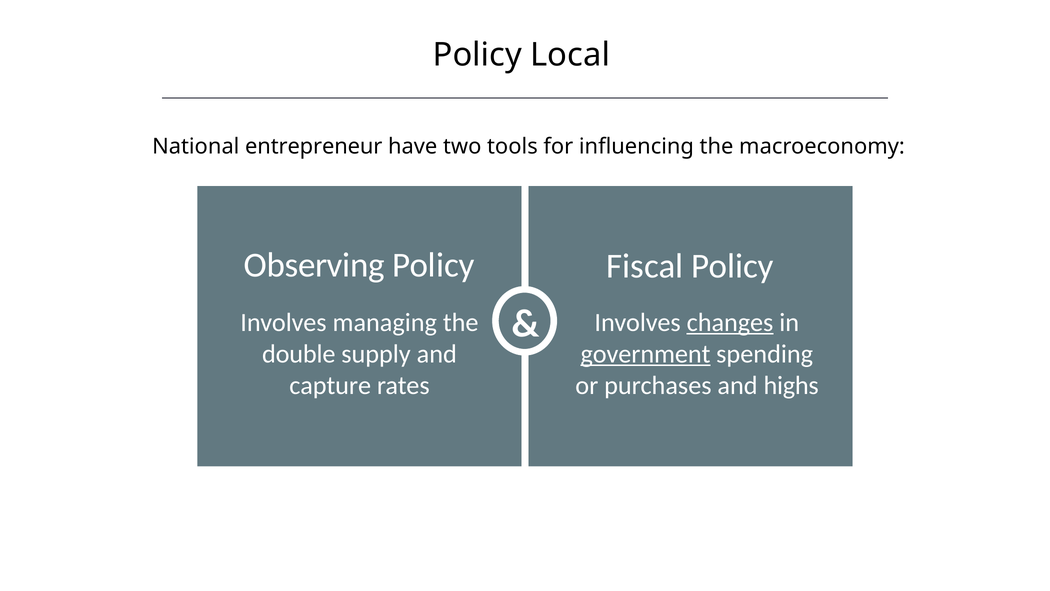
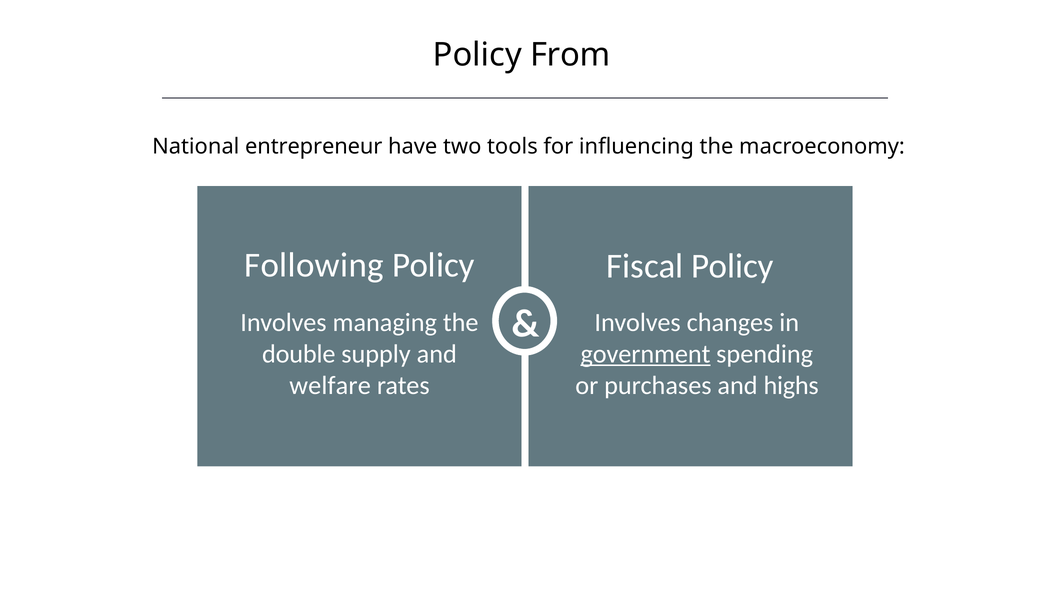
Local: Local -> From (570, 55)
Observing: Observing -> Following (314, 265)
changes underline: present -> none (730, 322)
capture: capture -> welfare (330, 385)
